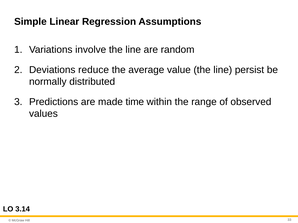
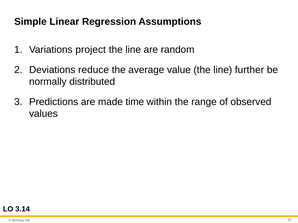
involve: involve -> project (91, 50)
persist: persist -> further (249, 70)
